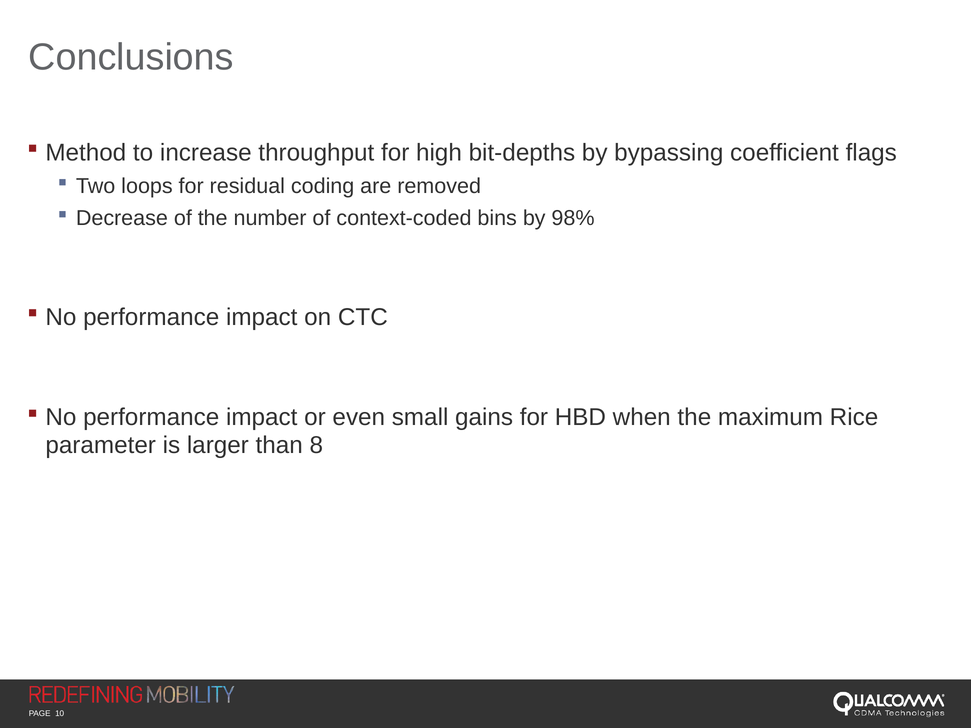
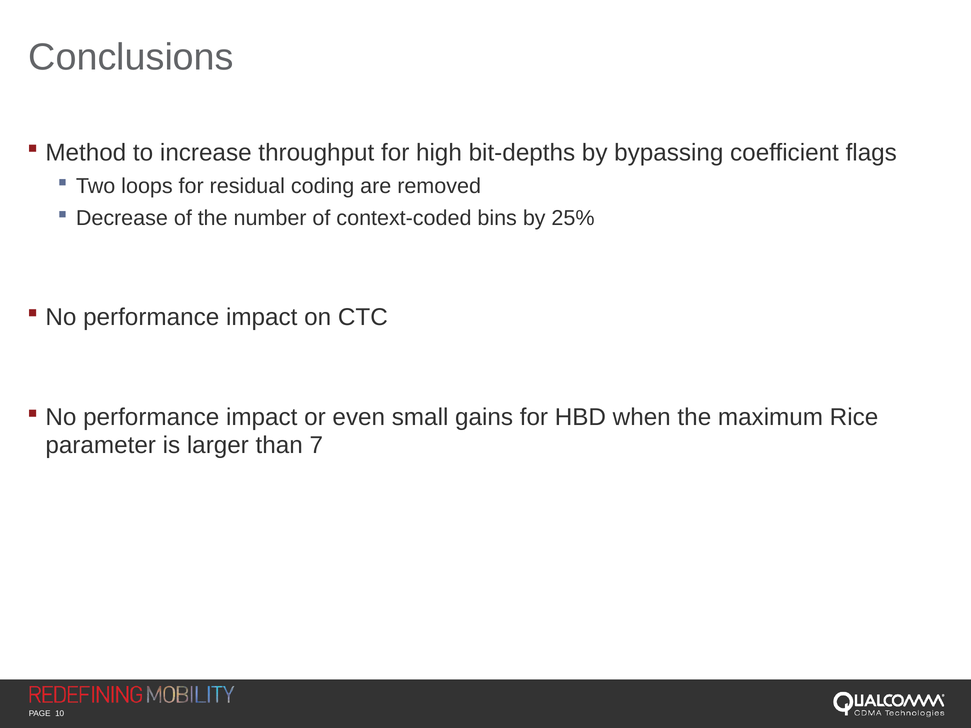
98%: 98% -> 25% (573, 218)
8: 8 -> 7 (316, 445)
